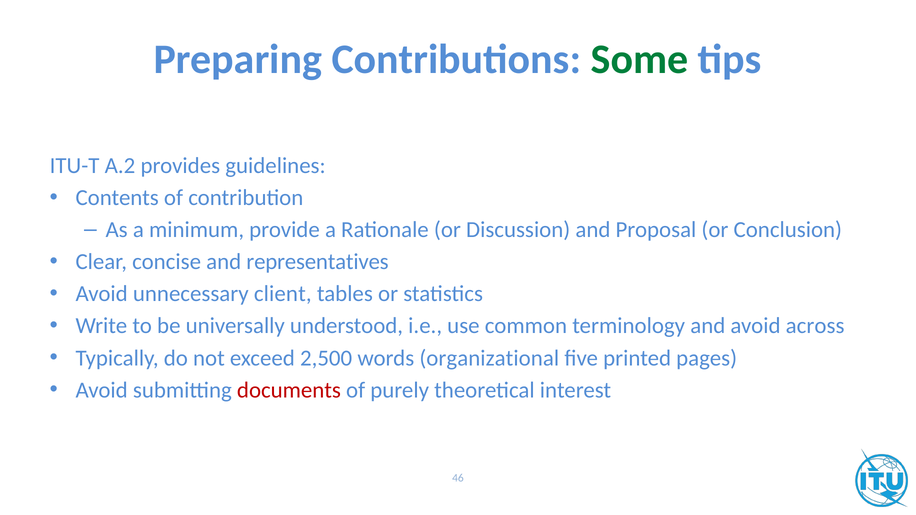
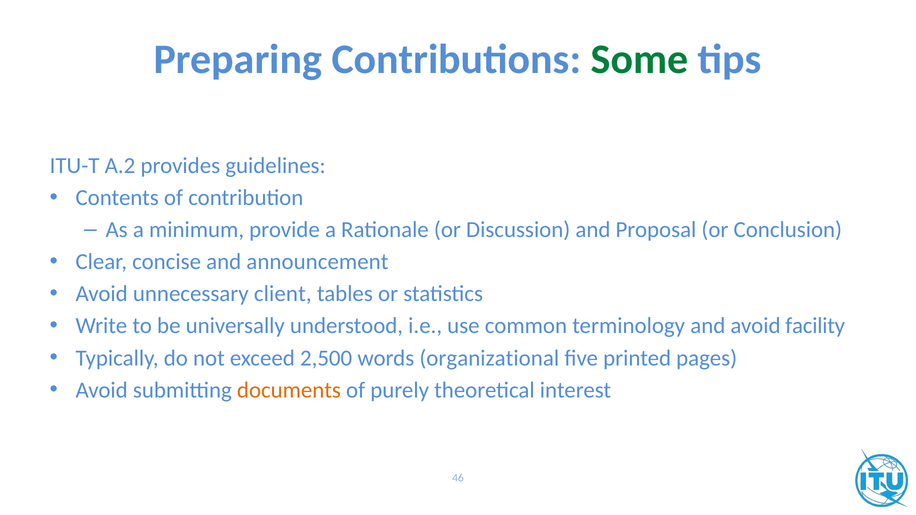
representatives: representatives -> announcement (317, 262)
across: across -> facility (815, 326)
documents colour: red -> orange (289, 390)
